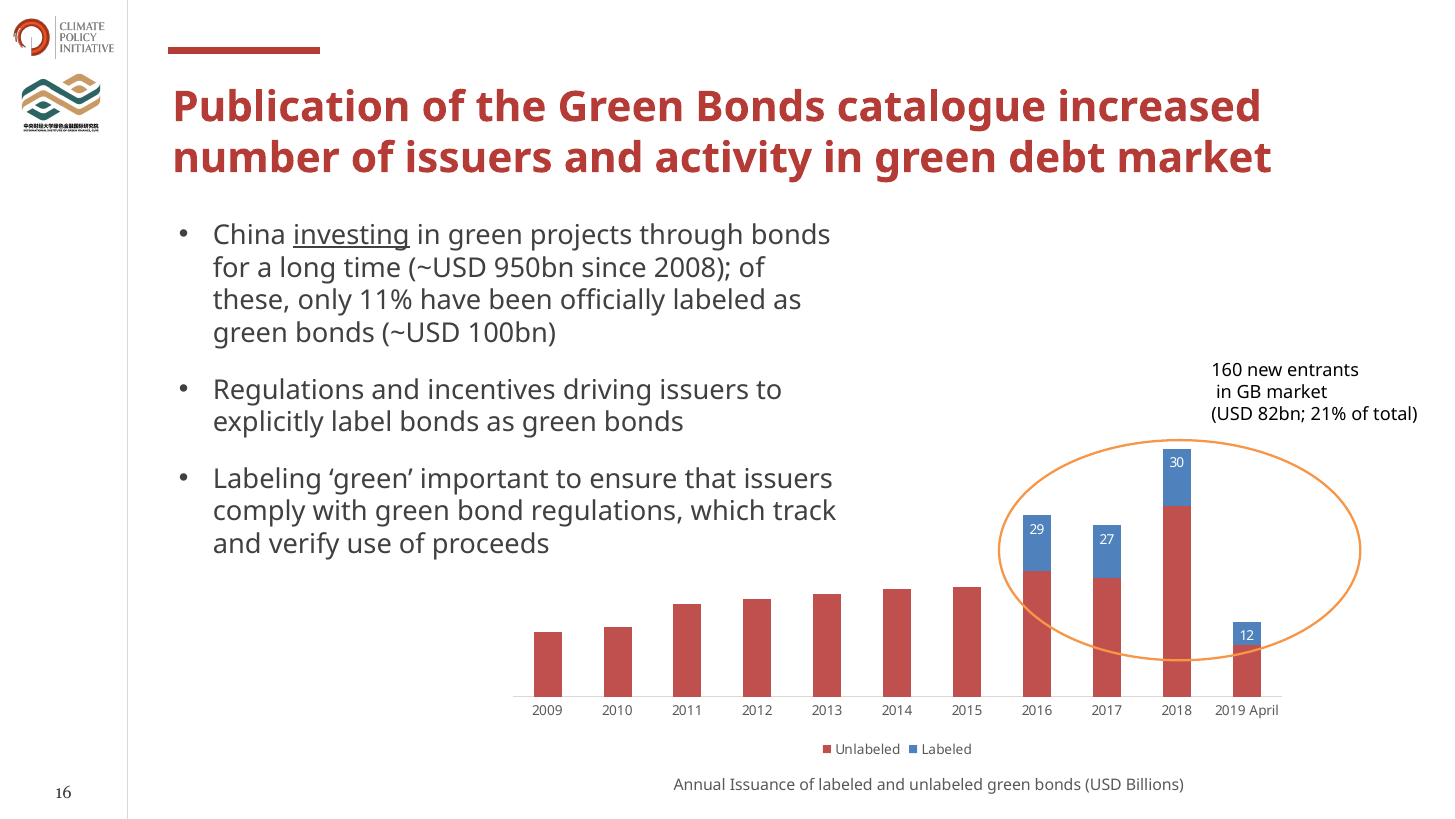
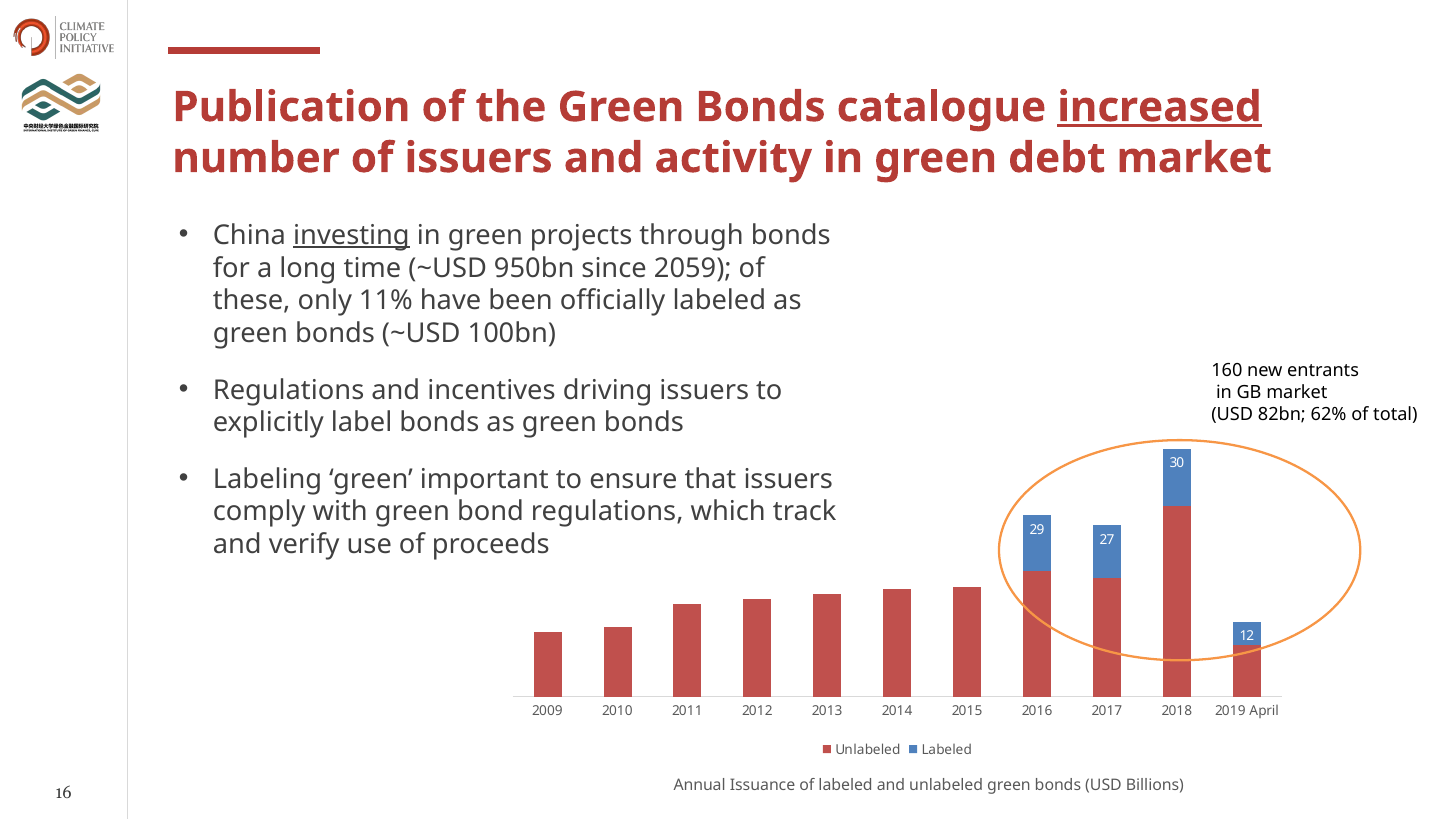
increased underline: none -> present (1159, 107)
2008: 2008 -> 2059 (693, 268)
21%: 21% -> 62% (1329, 414)
